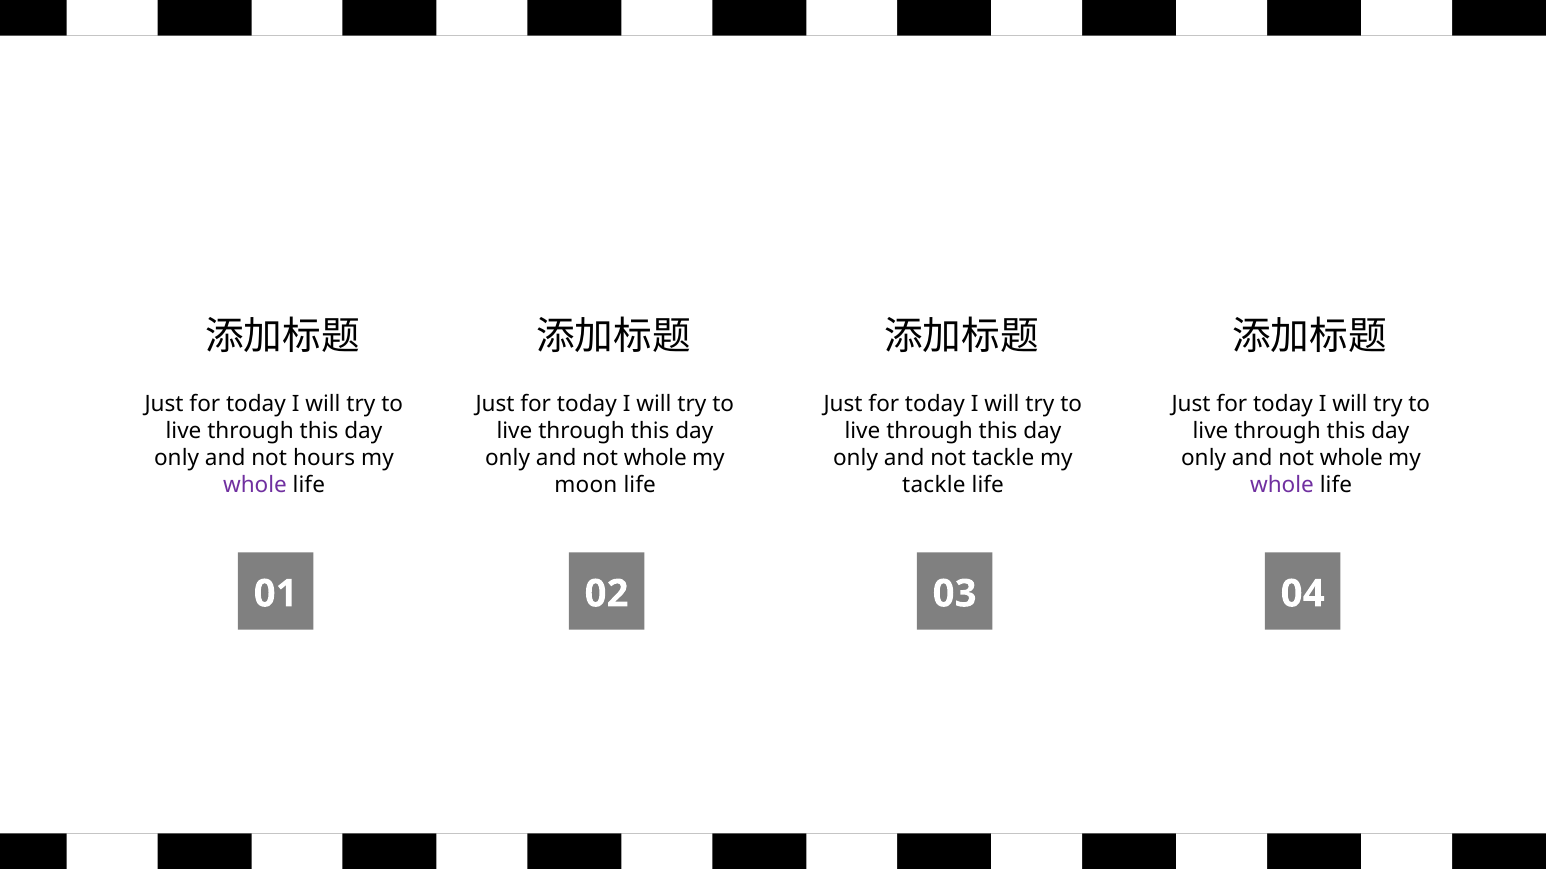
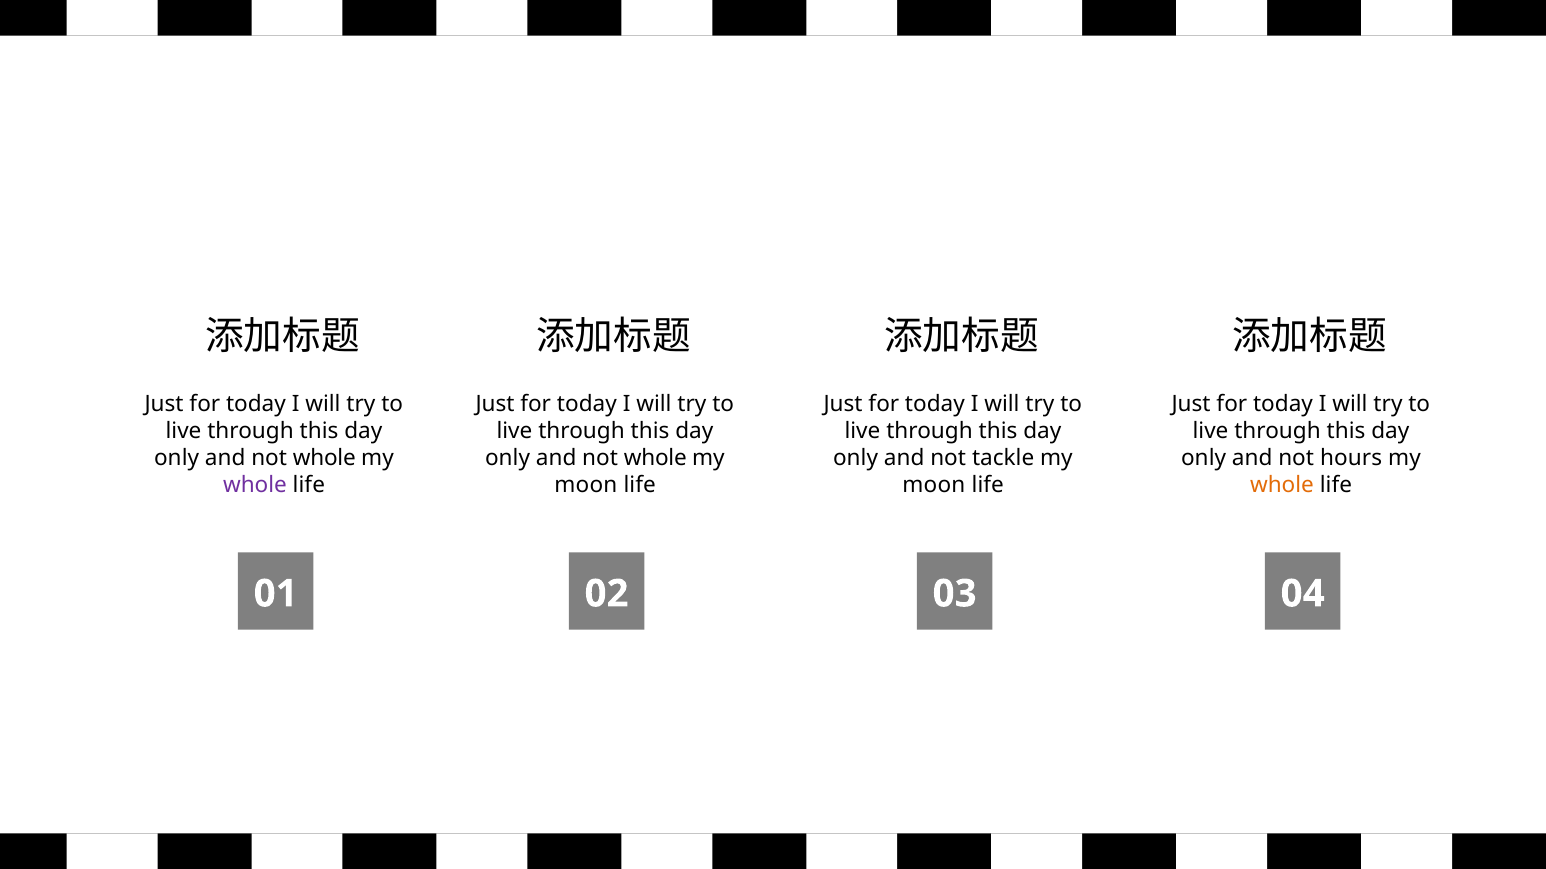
hours: hours -> whole (324, 458)
whole: whole -> hours (1351, 458)
tackle: tackle -> moon (934, 486)
whole colour: purple -> orange (1282, 486)
